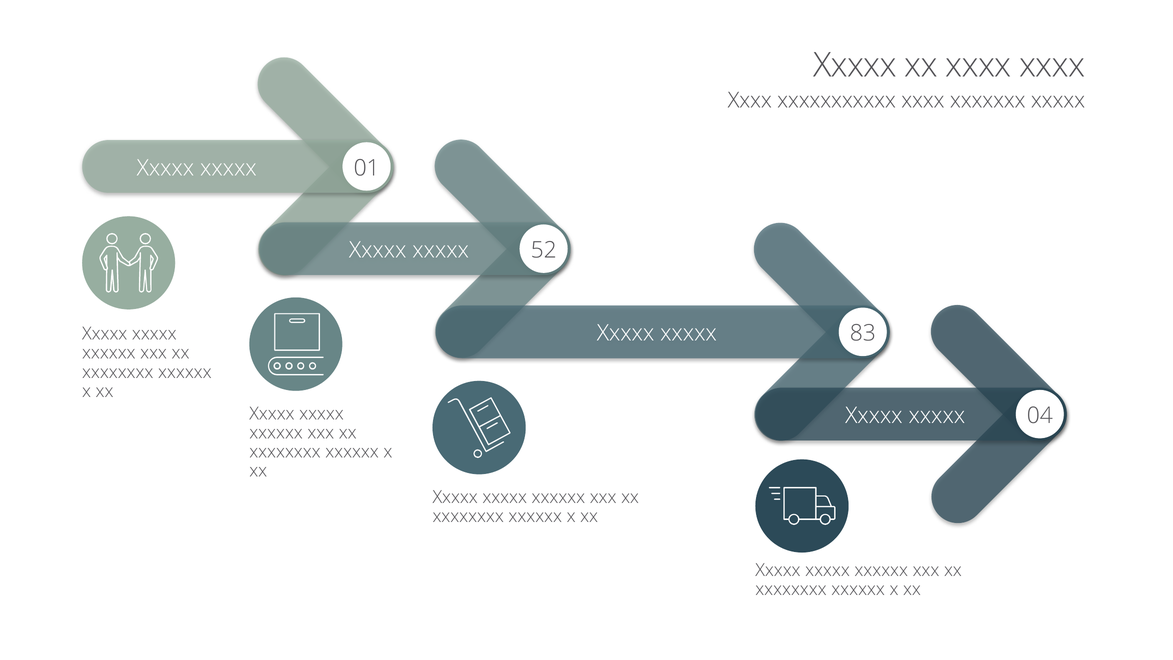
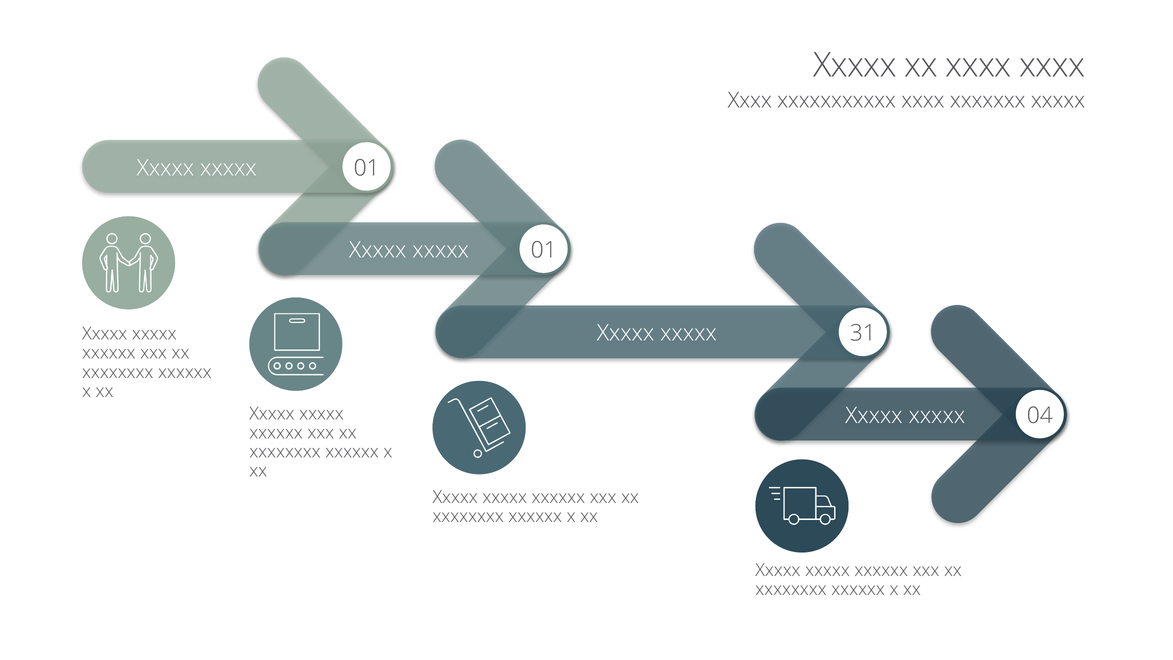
52: 52 -> 01 (544, 250)
83: 83 -> 31 (863, 333)
